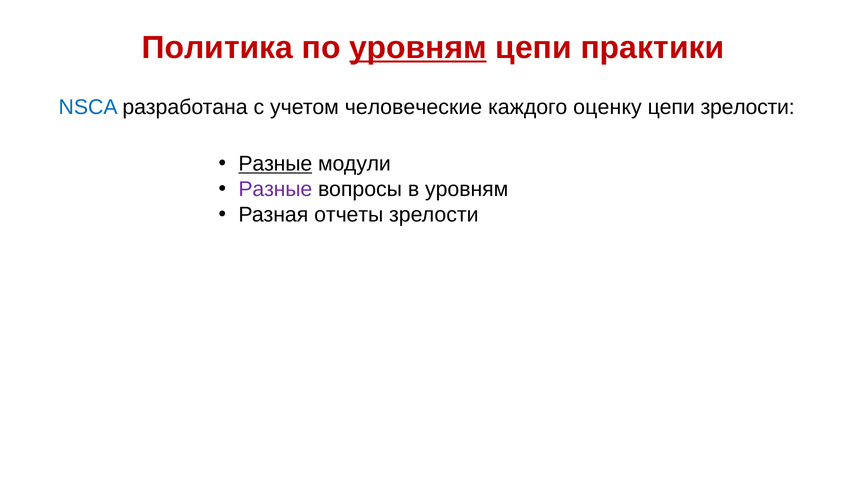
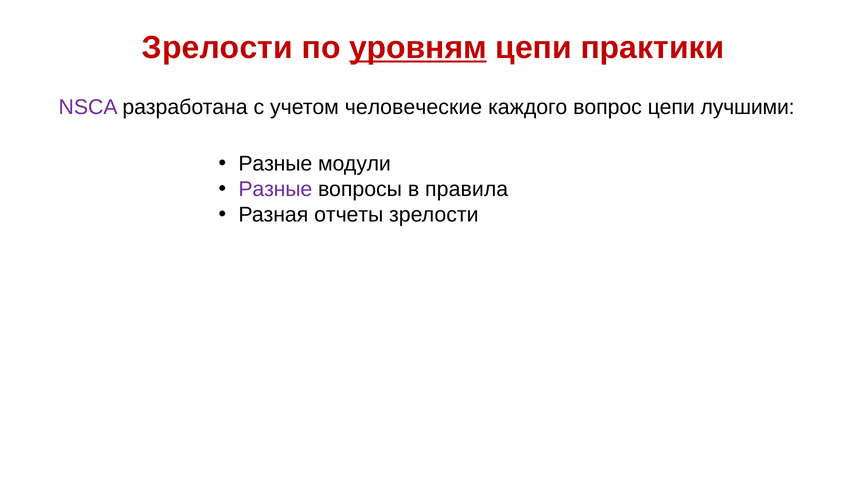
Политика: Политика -> Зрелости (217, 48)
NSCA colour: blue -> purple (88, 107)
оценку: оценку -> вопрос (608, 107)
цепи зрелости: зрелости -> лучшими (748, 107)
Разные underline: present -> none (275, 164)
в уровням: уровням -> правила (467, 189)
